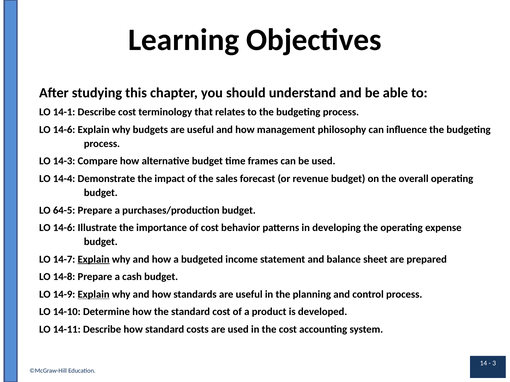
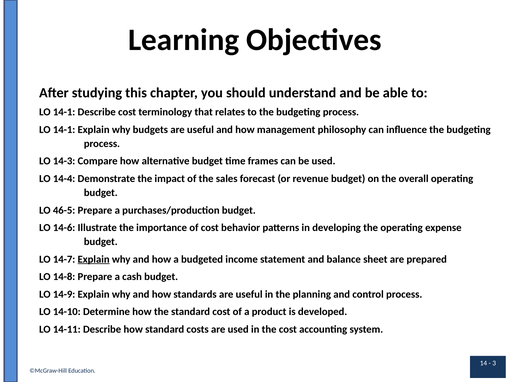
14-6: 14-6 -> 14-1 (64, 130)
64-5: 64-5 -> 46-5 (64, 210)
Explain underline: present -> none (94, 295)
